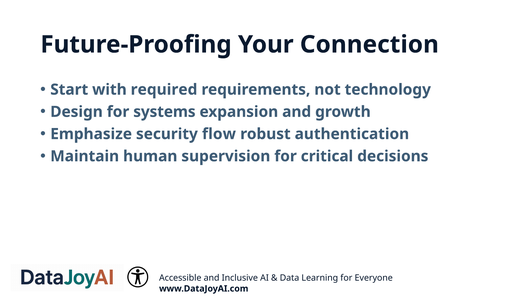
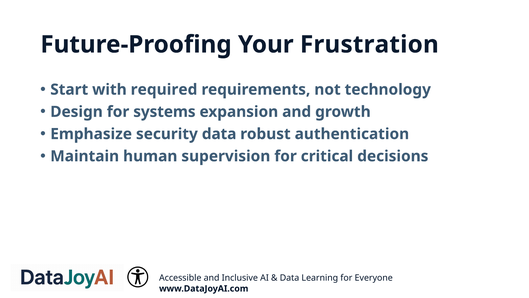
Connection: Connection -> Frustration (369, 44)
security flow: flow -> data (219, 134)
